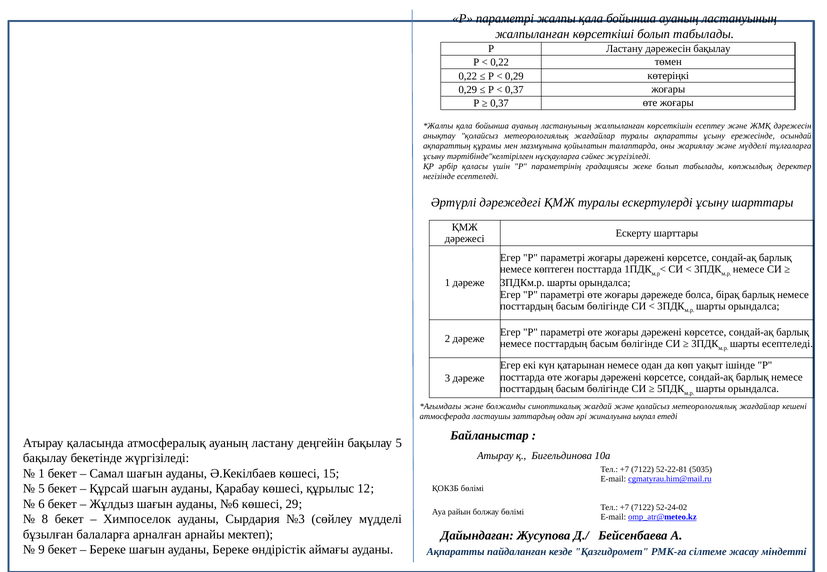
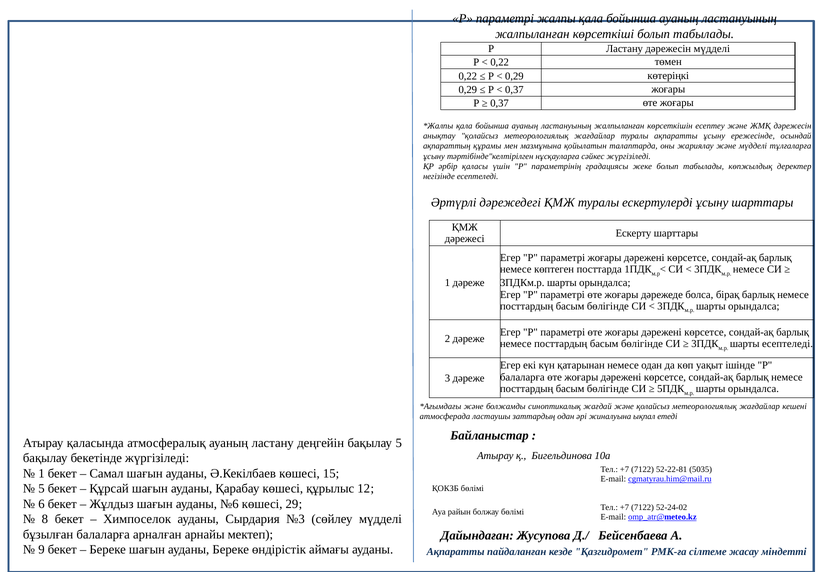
дәрежесін бақылау: бақылау -> мүдделі (712, 49)
посттарда: посттарда -> балаларға (522, 378)
